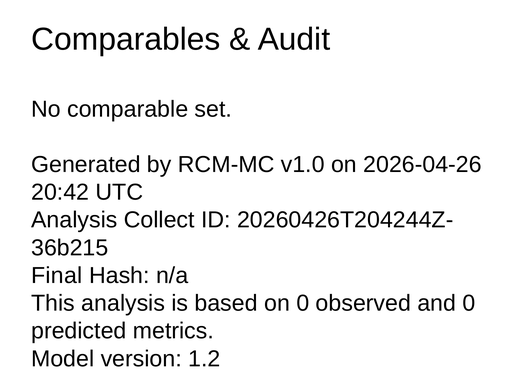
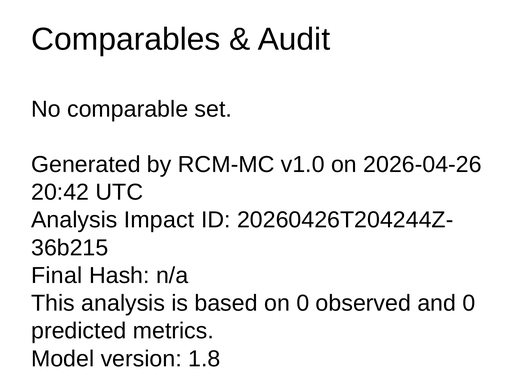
Collect: Collect -> Impact (159, 220)
1.2: 1.2 -> 1.8 (204, 359)
